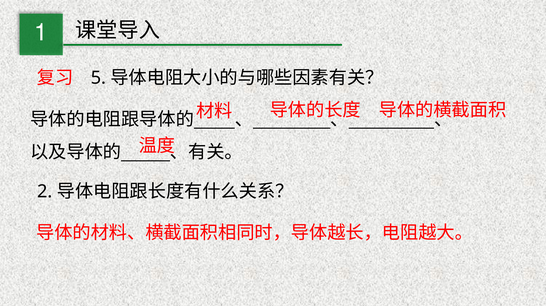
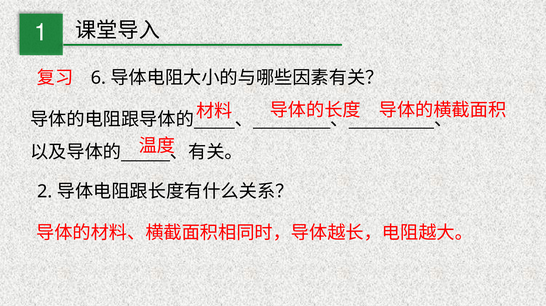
5: 5 -> 6 (98, 78)
